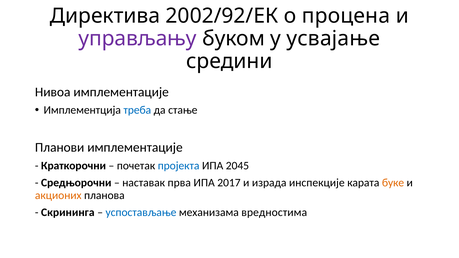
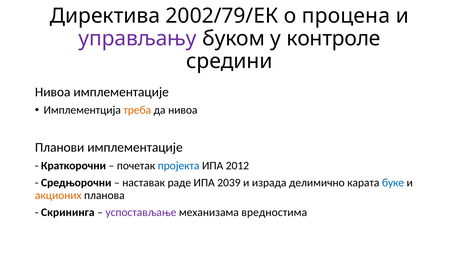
2002/92/ЕК: 2002/92/ЕК -> 2002/79/ЕК (222, 16)
усвајање: усвајање -> контроле (333, 39)
треба colour: blue -> orange (137, 110)
да стање: стање -> нивоа (183, 110)
2045: 2045 -> 2012 (237, 166)
прва: прва -> раде (179, 183)
2017: 2017 -> 2039 (229, 183)
инспекције: инспекције -> делимично (317, 183)
буке colour: orange -> blue (393, 183)
успостављање colour: blue -> purple (141, 213)
